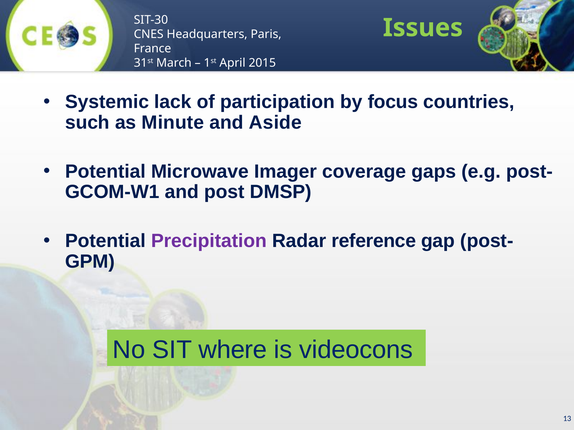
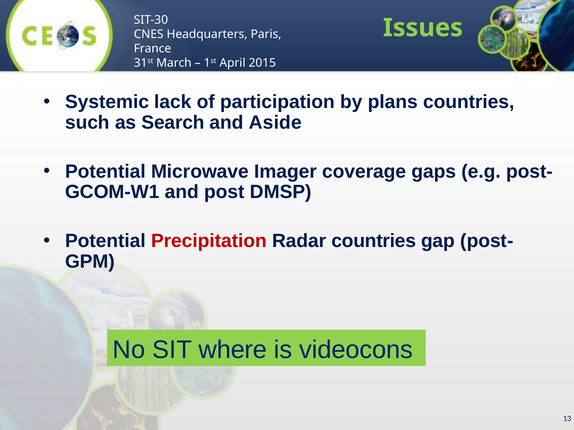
focus: focus -> plans (393, 102)
Minute: Minute -> Search (173, 123)
Precipitation colour: purple -> red (209, 241)
Radar reference: reference -> countries (374, 241)
